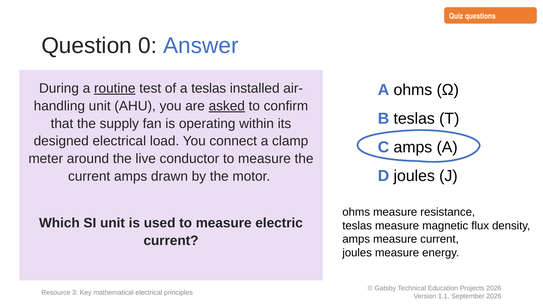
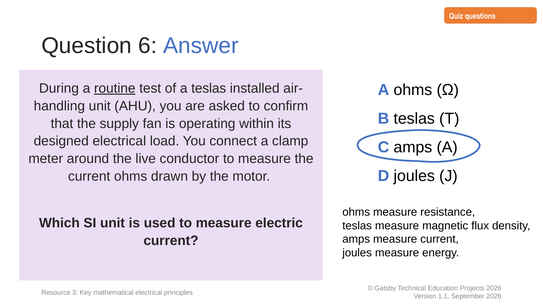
0: 0 -> 6 (148, 46)
asked underline: present -> none (227, 106)
current amps: amps -> ohms (131, 176)
